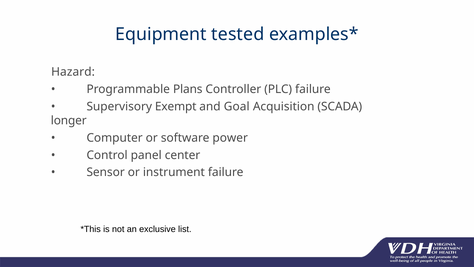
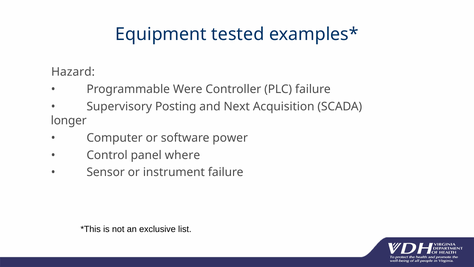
Plans: Plans -> Were (188, 89)
Exempt: Exempt -> Posting (176, 106)
Goal: Goal -> Next (237, 106)
center: center -> where (182, 155)
